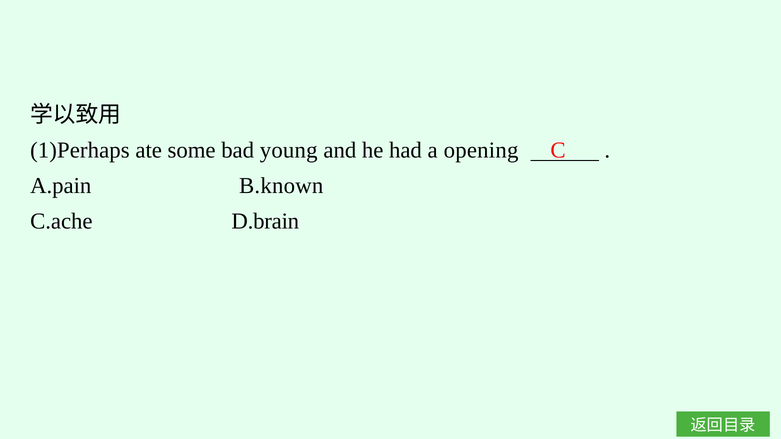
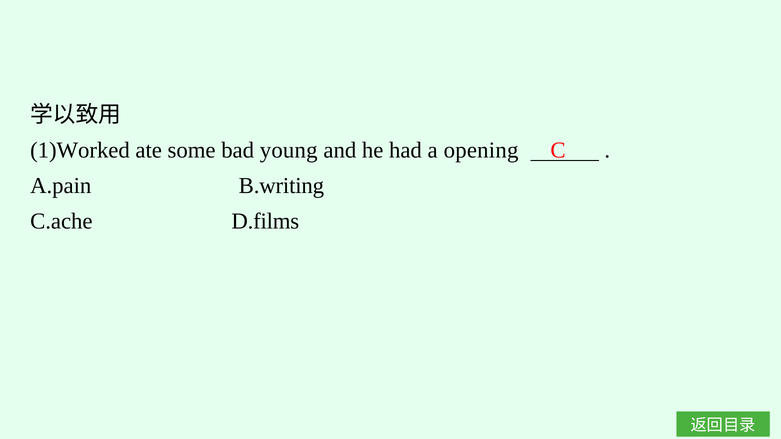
1)Perhaps: 1)Perhaps -> 1)Worked (80, 150)
B.known: B.known -> B.writing (281, 186)
D.brain: D.brain -> D.films (265, 222)
